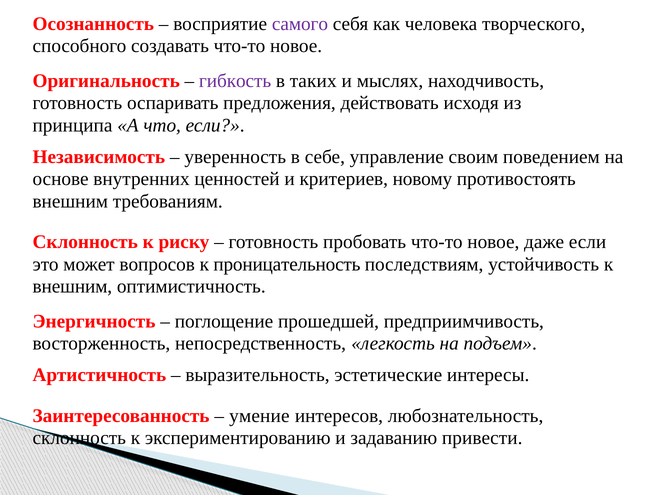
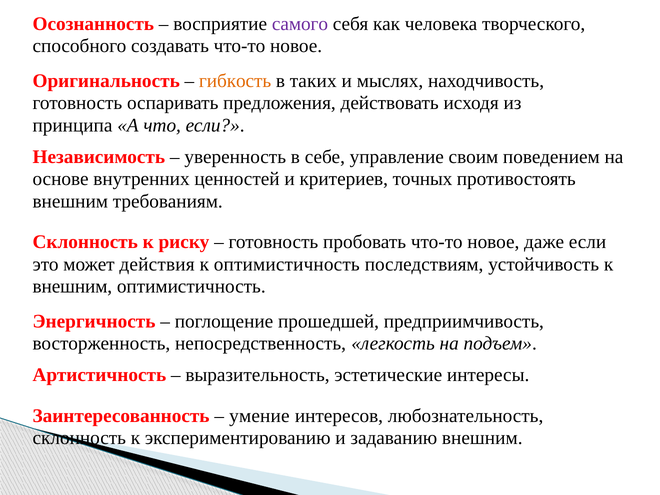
гибкость colour: purple -> orange (235, 81)
новому: новому -> точных (422, 179)
вопросов: вопросов -> действия (157, 264)
к проницательность: проницательность -> оптимистичность (287, 264)
задаванию привести: привести -> внешним (482, 438)
